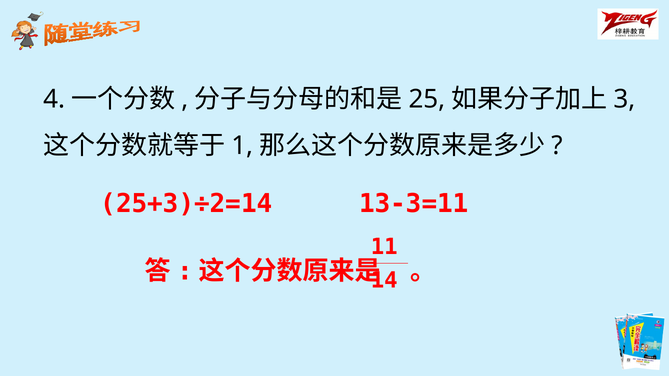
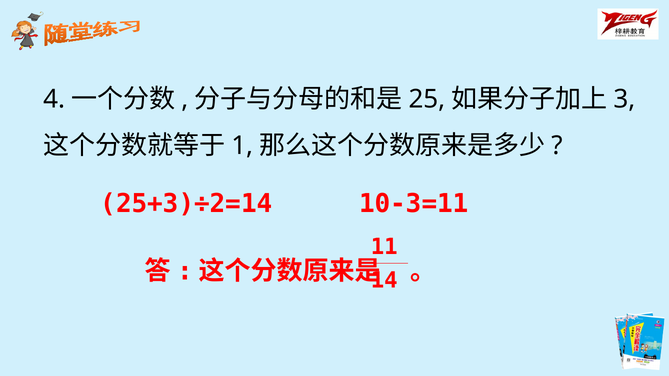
13-3=11: 13-3=11 -> 10-3=11 (414, 204)
